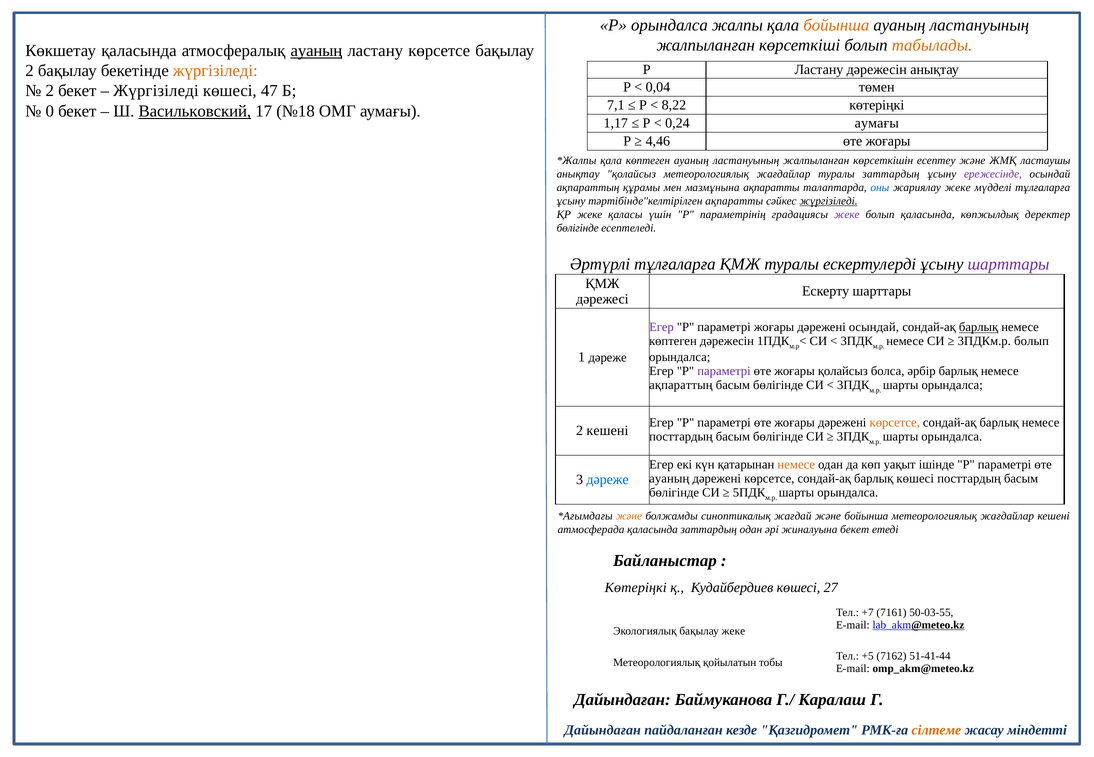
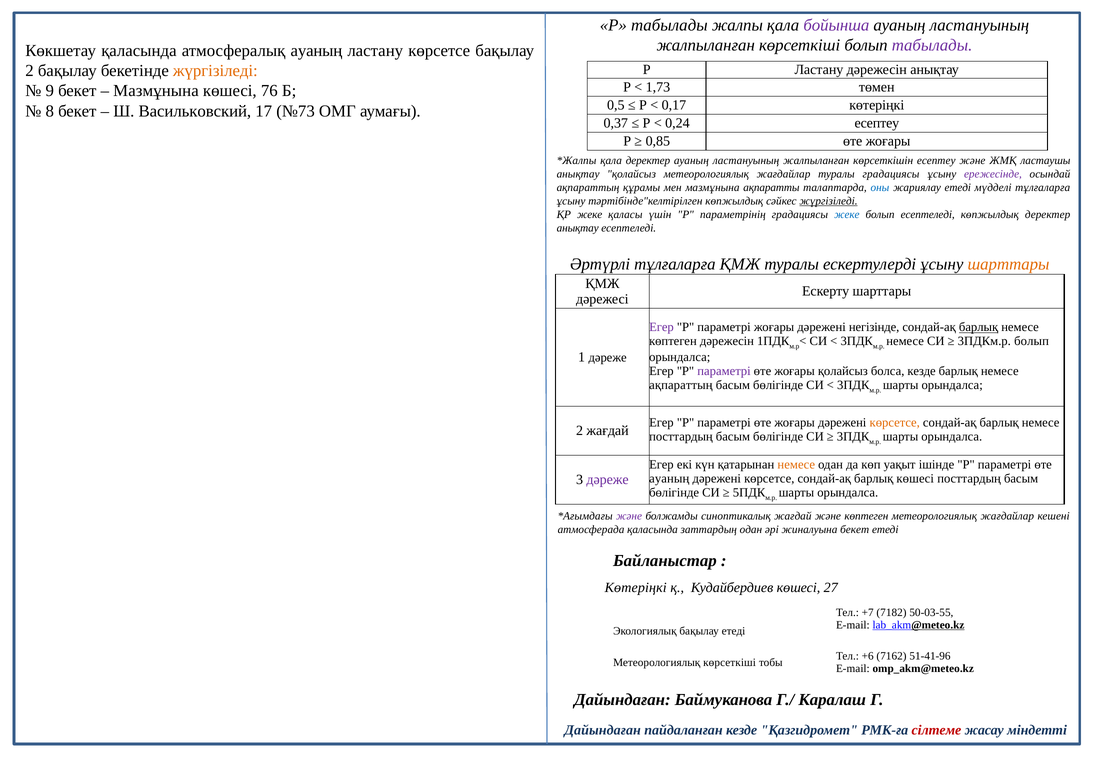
Р орындалса: орындалса -> табылады (669, 25)
бойынша colour: orange -> purple (836, 25)
табылады colour: orange -> purple (932, 45)
ауаның underline: present -> none (316, 51)
0,04: 0,04 -> 1,73 (658, 87)
2: 2 -> 9 (50, 91)
Жүргізіледі: Жүргізіледі -> Мазмұнына (156, 91)
47: 47 -> 76 (269, 91)
7,1: 7,1 -> 0,5 (616, 105)
8,22: 8,22 -> 0,17 (674, 105)
0: 0 -> 8 (50, 111)
Васильковский underline: present -> none (195, 111)
№18: №18 -> №73 (296, 111)
1,17: 1,17 -> 0,37 (616, 123)
0,24 аумағы: аумағы -> есептеу (877, 123)
4,46: 4,46 -> 0,85 (658, 141)
қала көптеген: көптеген -> деректер (648, 161)
туралы заттардың: заттардың -> градациясы (891, 174)
жариялау жеке: жеке -> етеді (958, 188)
тәртібінде"келтірілген ақпаратты: ақпаратты -> көпжылдық (734, 201)
жеке colour: purple -> blue (847, 215)
болып қаласында: қаласында -> есептеледі (928, 215)
бөлігінде: бөлігінде -> анықтау (578, 228)
шарттары colour: purple -> orange (1009, 264)
дәрежені осындай: осындай -> негізінде (874, 327)
болса әрбір: әрбір -> кезде (922, 371)
2 кешені: кешені -> жағдай (608, 431)
дәреже colour: blue -> purple (608, 480)
және colour: orange -> purple (629, 516)
және бойынша: бойынша -> көптеген (866, 516)
7161: 7161 -> 7182 (892, 613)
бақылау жеке: жеке -> етеді (734, 631)
+5: +5 -> +6 (868, 657)
51-41-44: 51-41-44 -> 51-41-96 (930, 657)
Метеорологиялық қойылатын: қойылатын -> көрсеткіші (730, 663)
сілтеме colour: orange -> red (936, 731)
